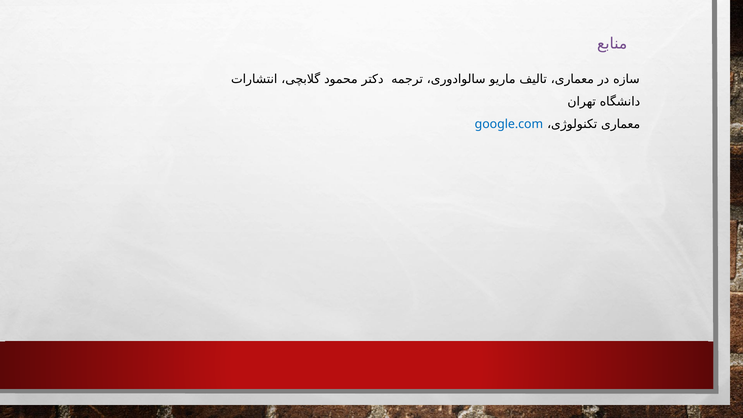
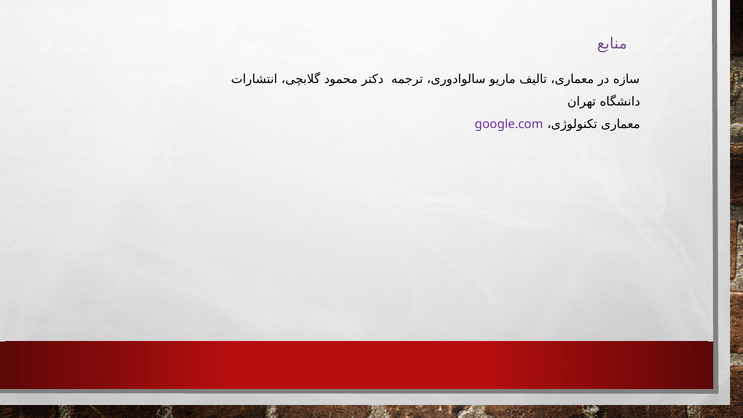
google.com colour: blue -> purple (509, 124)
